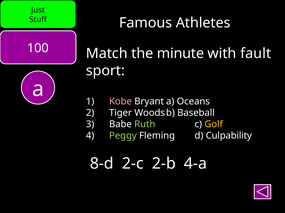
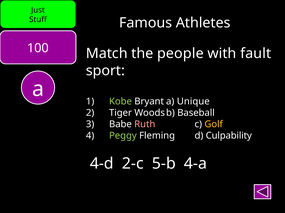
minute: minute -> people (180, 54)
Kobe colour: pink -> light green (120, 102)
Oceans: Oceans -> Unique (193, 102)
Ruth colour: light green -> pink (145, 125)
8-d: 8-d -> 4-d (102, 164)
2-b: 2-b -> 5-b (164, 164)
